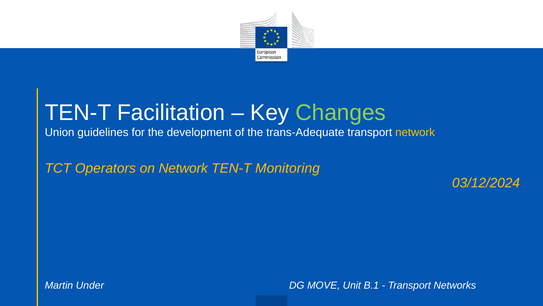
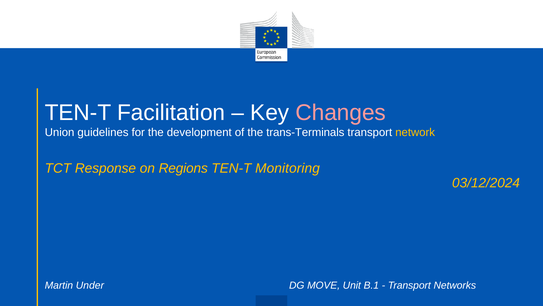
Changes colour: light green -> pink (341, 113)
trans-Adequate: trans-Adequate -> trans-Terminals (305, 132)
Operators: Operators -> Response (105, 168)
on Network: Network -> Regions (183, 168)
